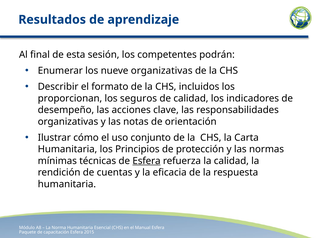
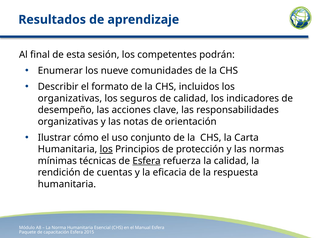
nueve organizativas: organizativas -> comunidades (162, 71)
proporcionan: proporcionan -> organizativas (70, 98)
los underline: none -> present (106, 149)
